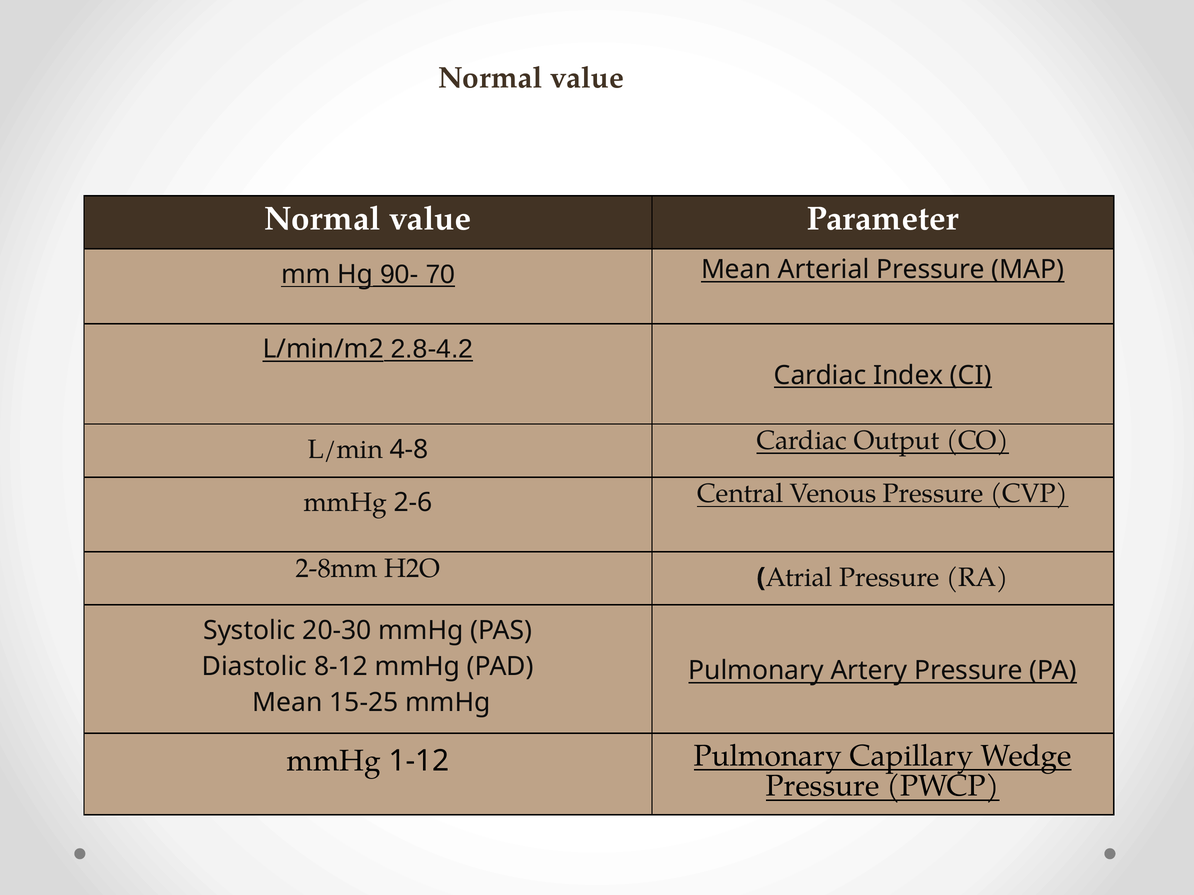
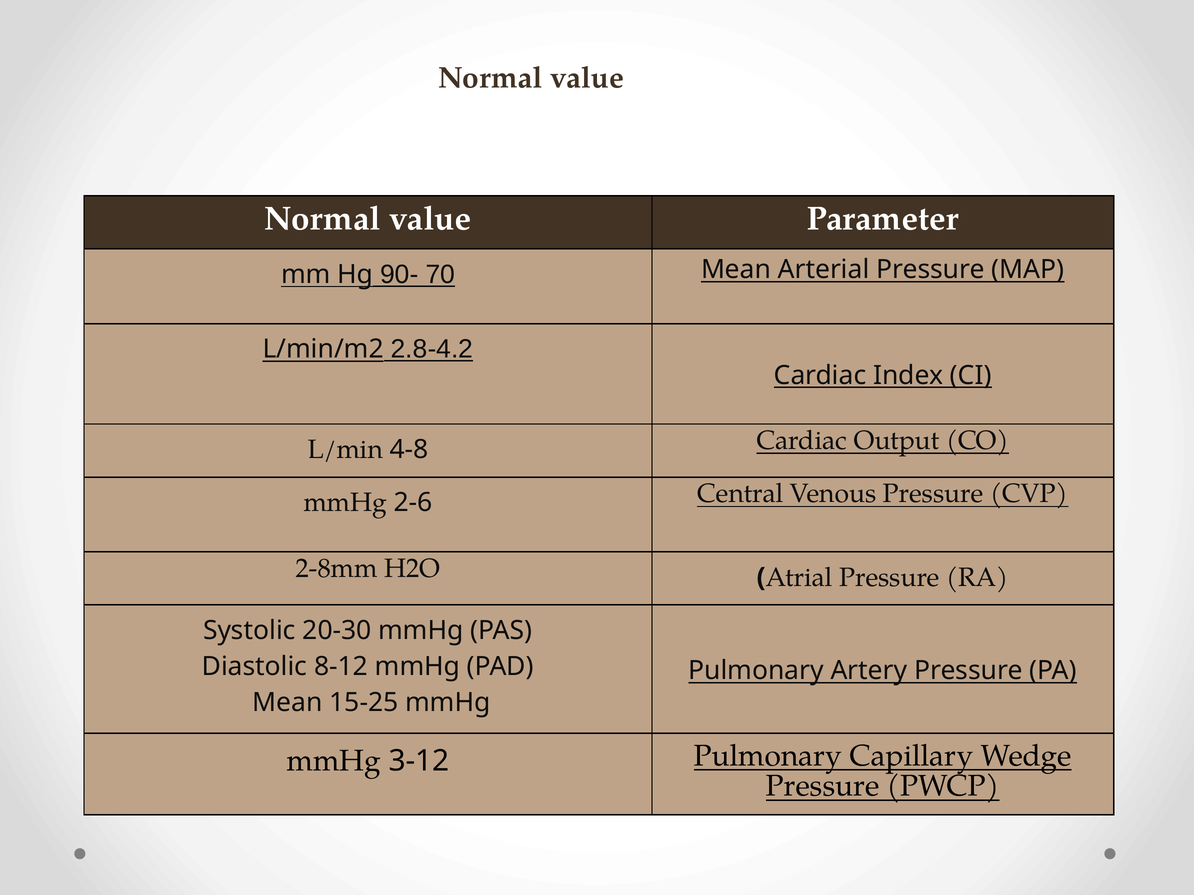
1-12: 1-12 -> 3-12 (419, 762)
